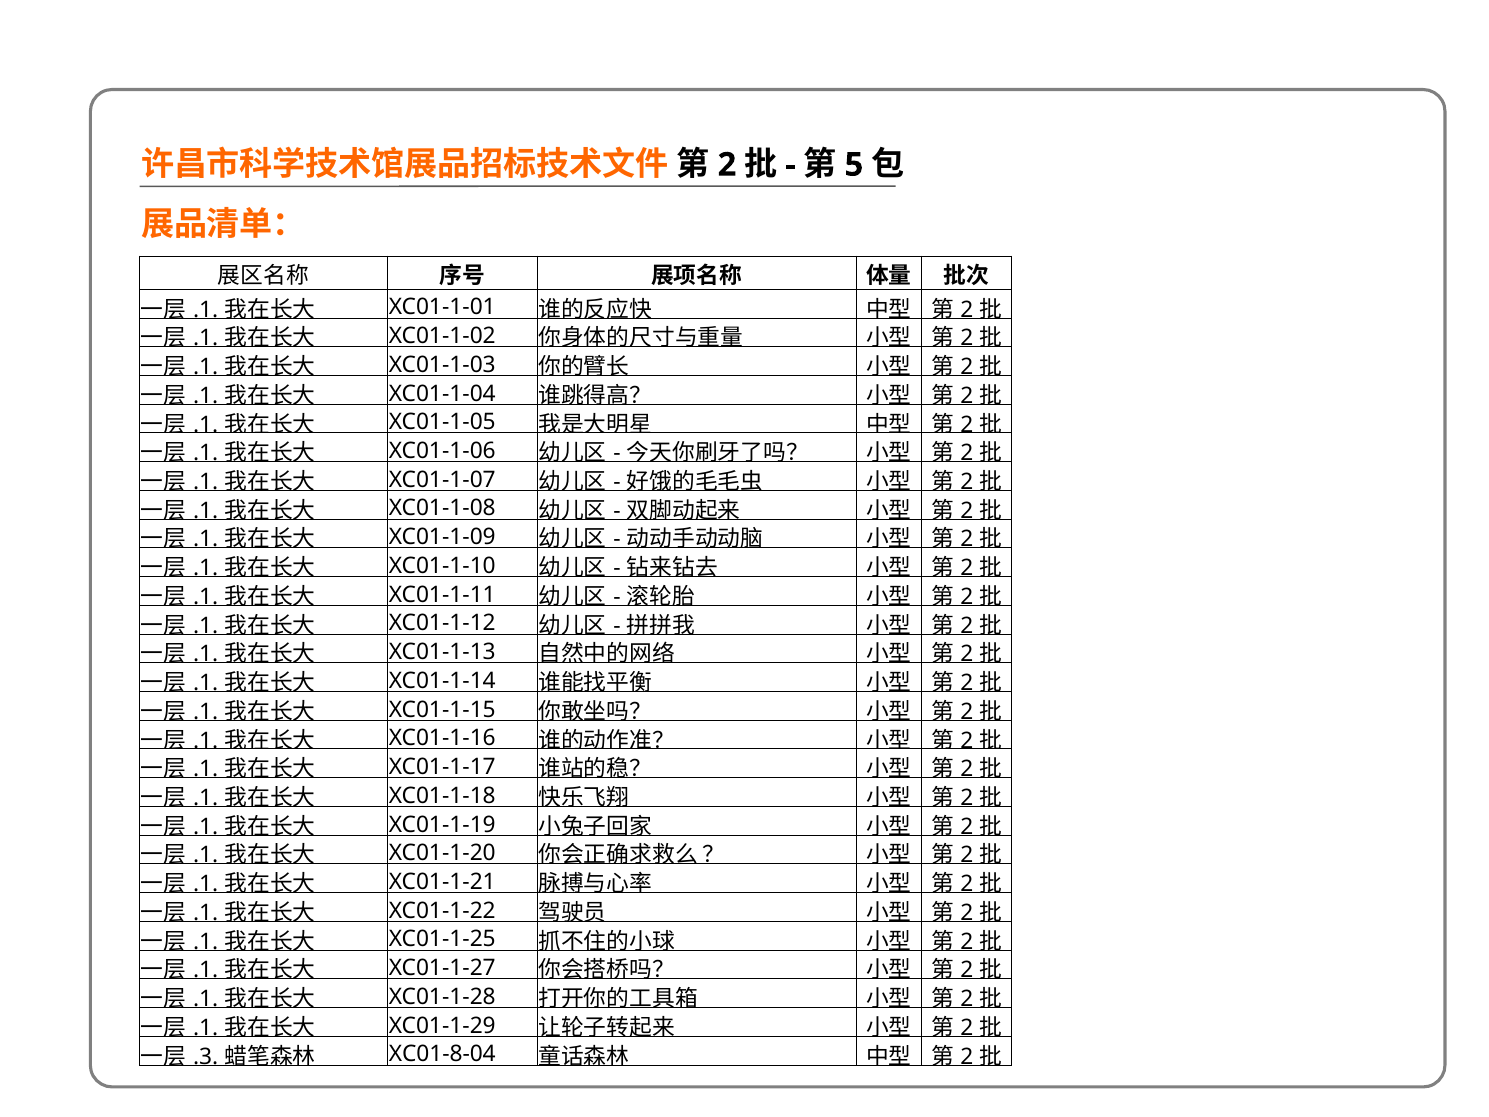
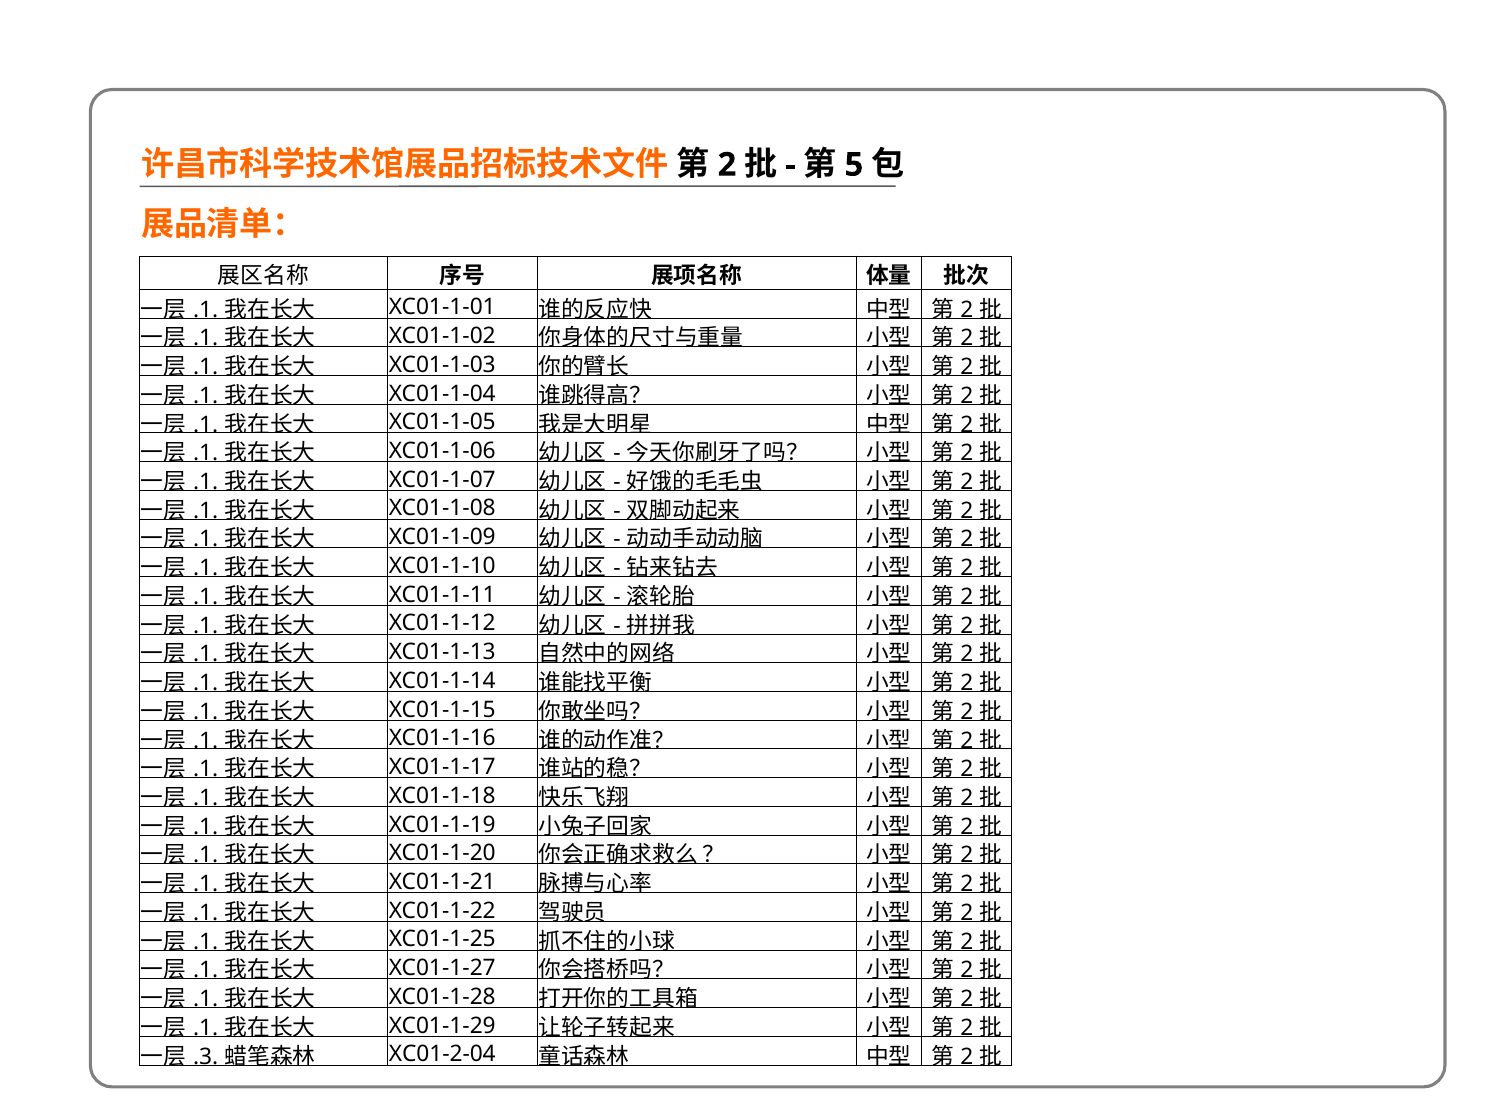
XC01-8-04: XC01-8-04 -> XC01-2-04 (442, 1054)
